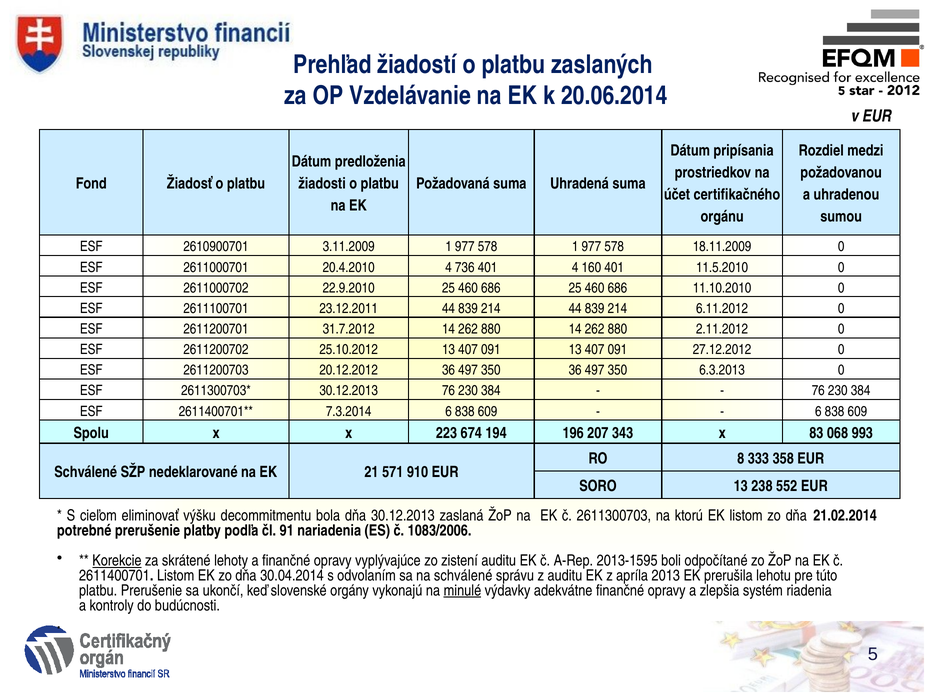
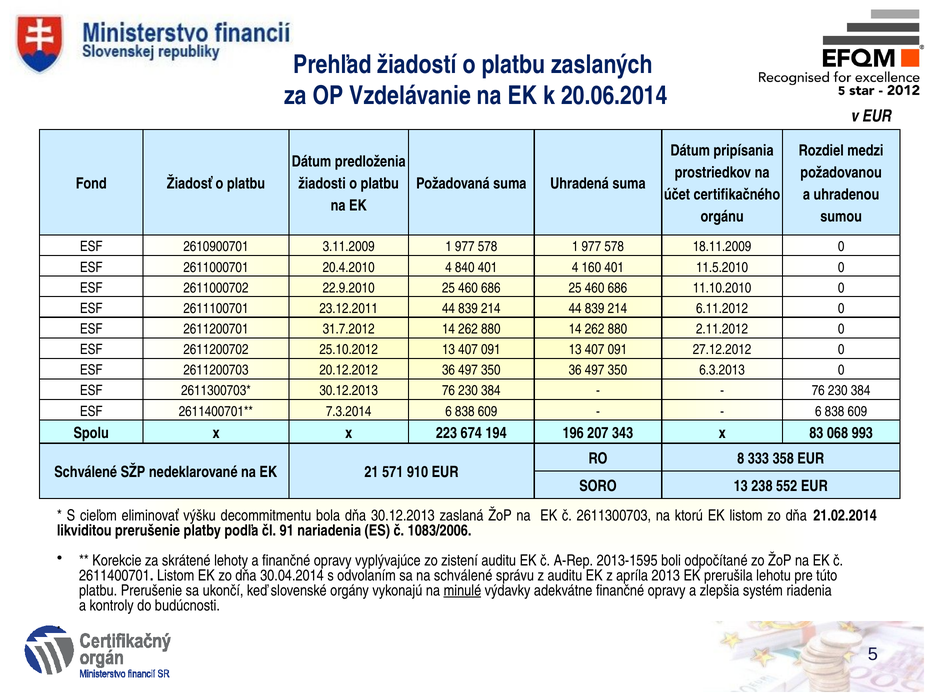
736: 736 -> 840 (465, 268)
potrebné: potrebné -> likviditou (84, 531)
Korekcie underline: present -> none (117, 561)
